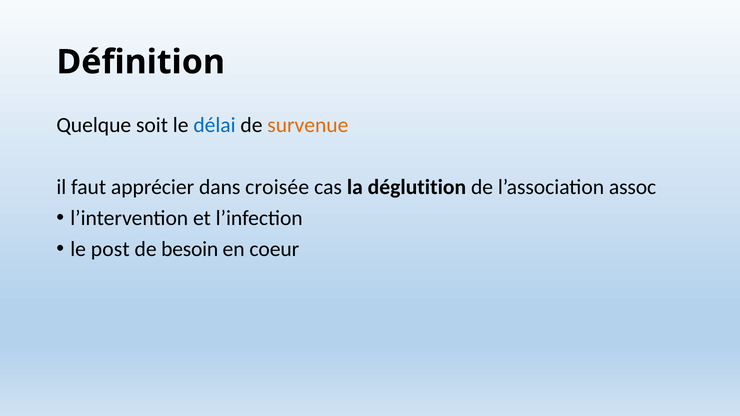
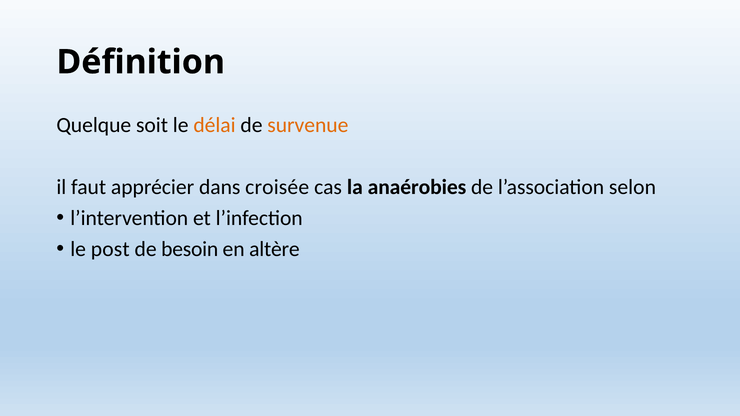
délai colour: blue -> orange (215, 125)
déglutition: déglutition -> anaérobies (417, 187)
assoc: assoc -> selon (632, 187)
coeur: coeur -> altère (274, 249)
